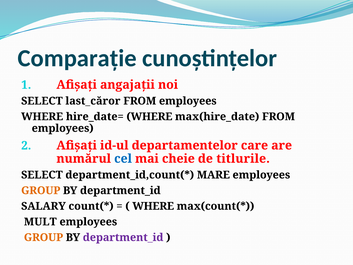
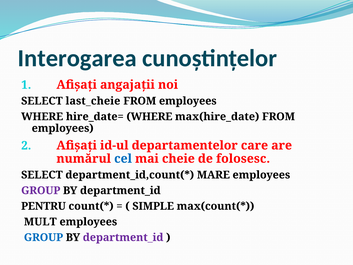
Comparație: Comparație -> Interogarea (77, 58)
last_căror: last_căror -> last_cheie (93, 101)
titlurile: titlurile -> folosesc (243, 159)
GROUP colour: orange -> purple (41, 190)
SALARY: SALARY -> PENTRU (43, 206)
WHERE: WHERE -> SIMPLE (153, 206)
GROUP colour: orange -> blue (43, 237)
